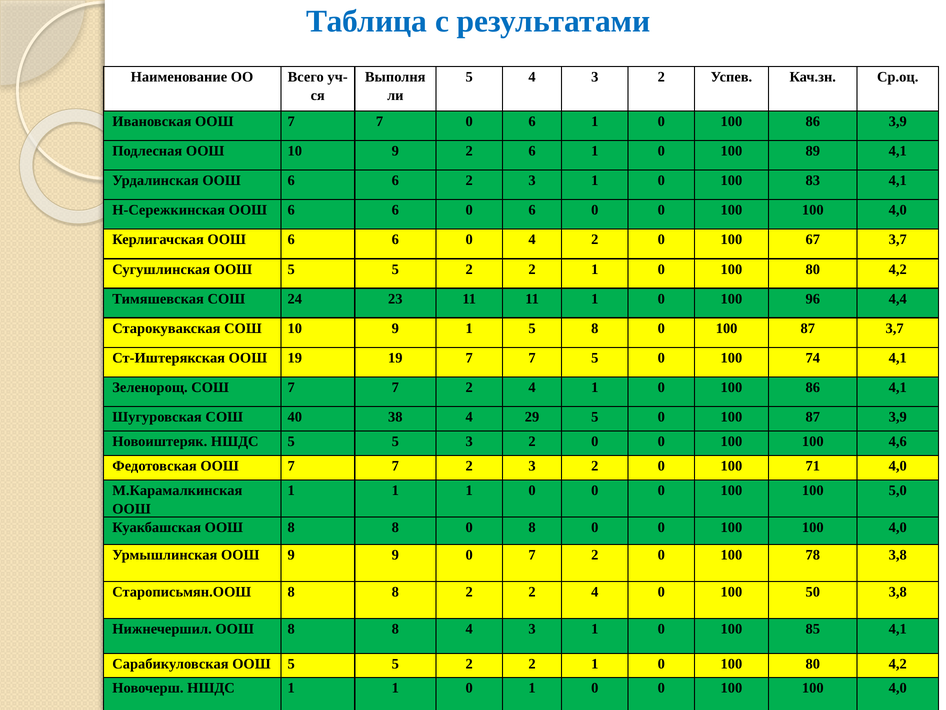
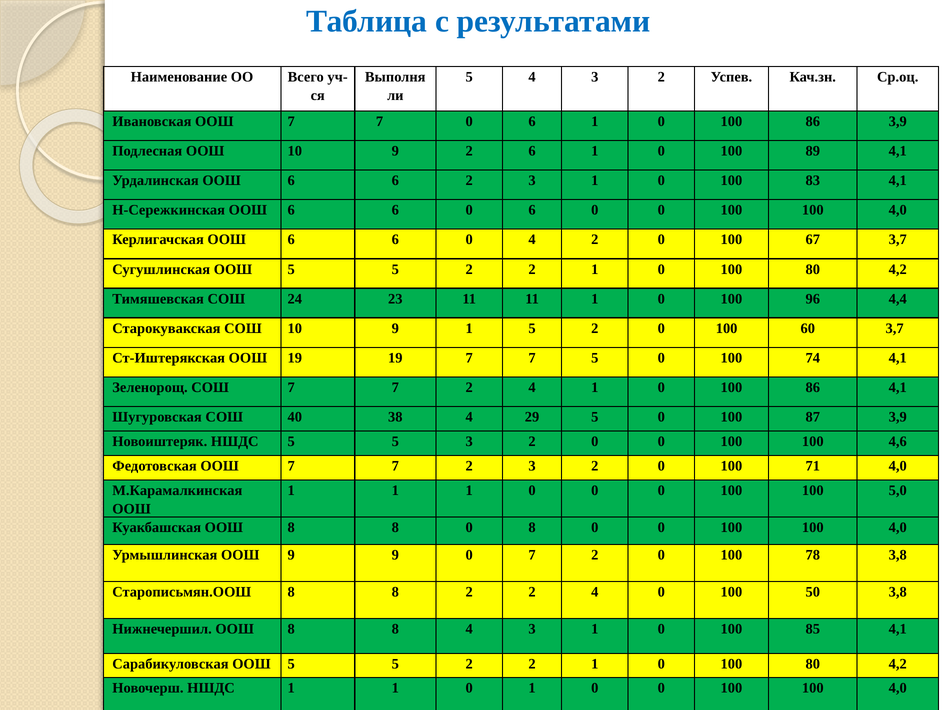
1 5 8: 8 -> 2 (595, 328)
87: 87 -> 60 (808, 328)
